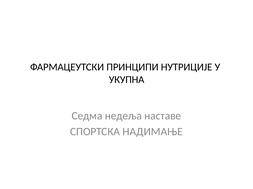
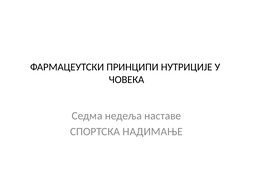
УКУПНА: УКУПНА -> ЧОВЕКА (127, 80)
